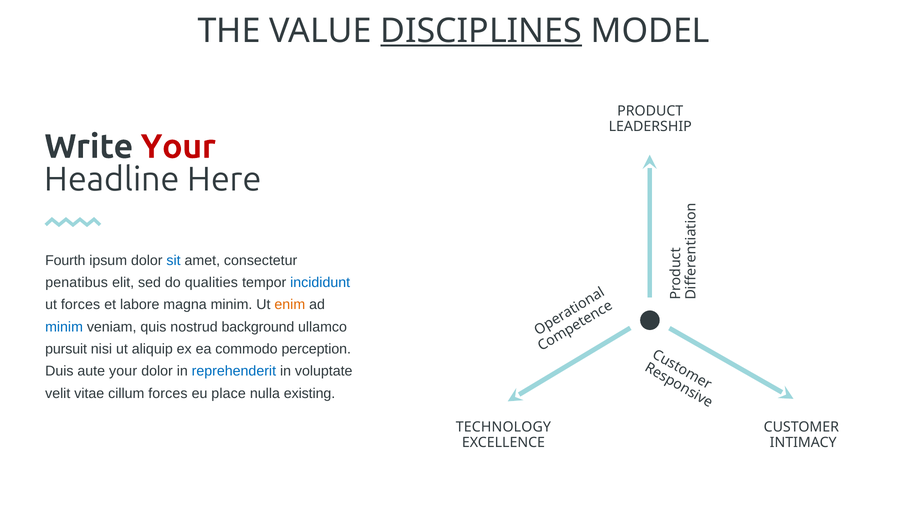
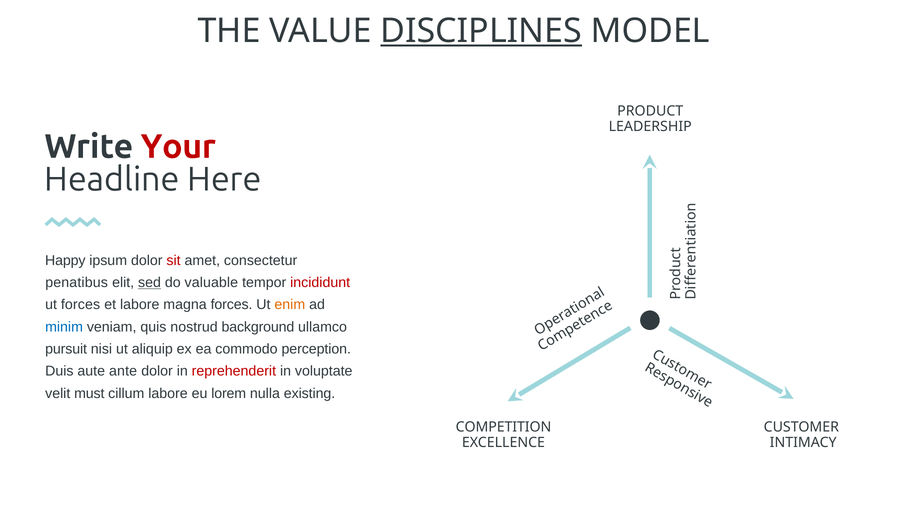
Fourth: Fourth -> Happy (65, 260)
sit colour: blue -> red (174, 260)
sed underline: none -> present (150, 282)
qualities: qualities -> valuable (211, 282)
incididunt colour: blue -> red (320, 282)
magna minim: minim -> forces (232, 305)
aute your: your -> ante (123, 371)
reprehenderit colour: blue -> red (234, 371)
vitae: vitae -> must (89, 393)
cillum forces: forces -> labore (168, 393)
place: place -> lorem (229, 393)
TECHNOLOGY: TECHNOLOGY -> COMPETITION (504, 427)
